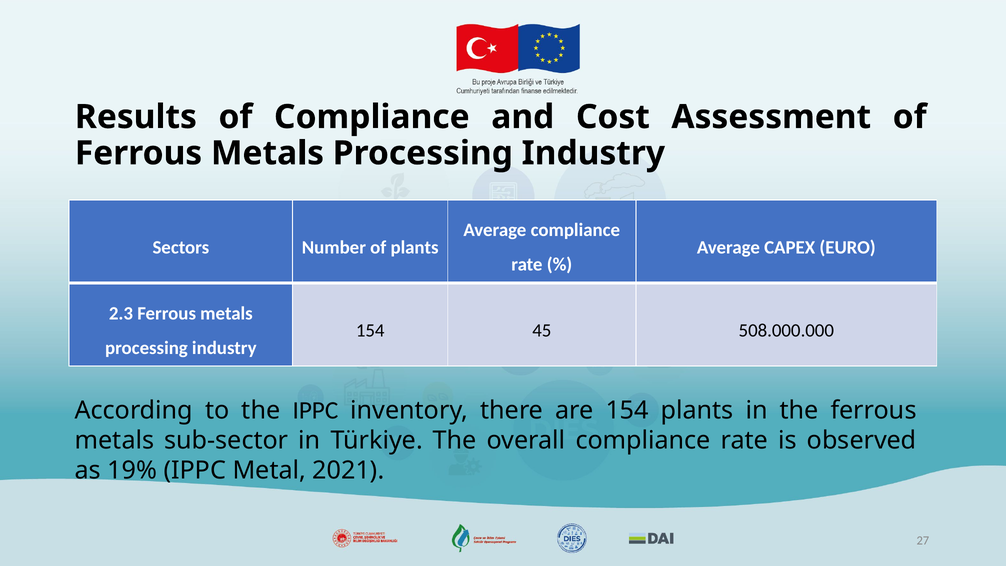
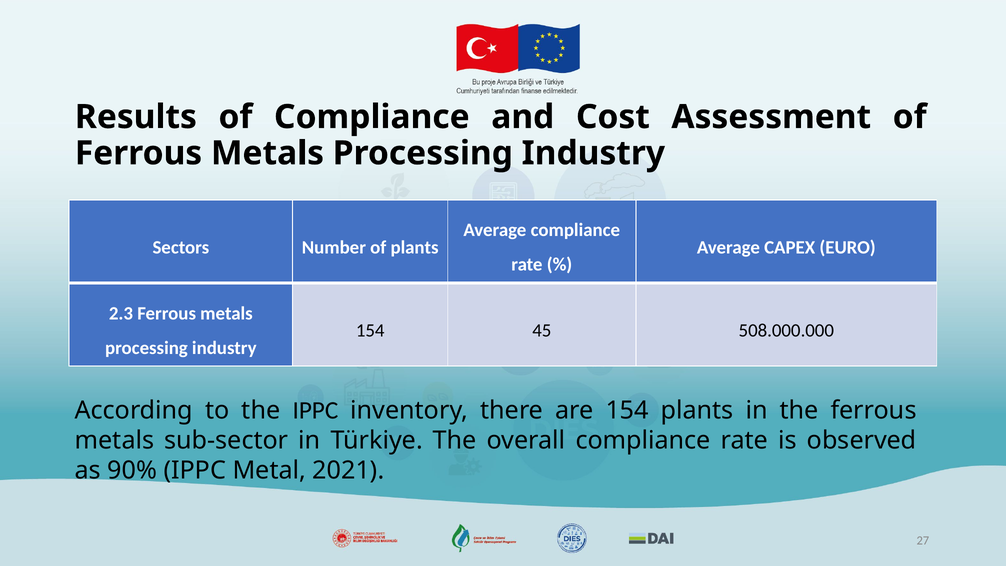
19%: 19% -> 90% (132, 471)
